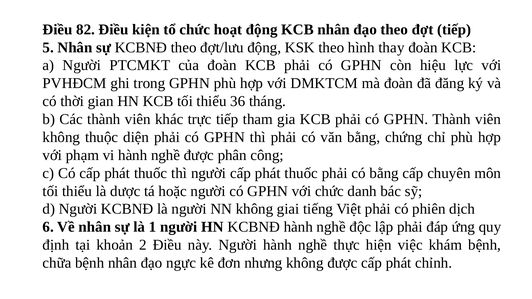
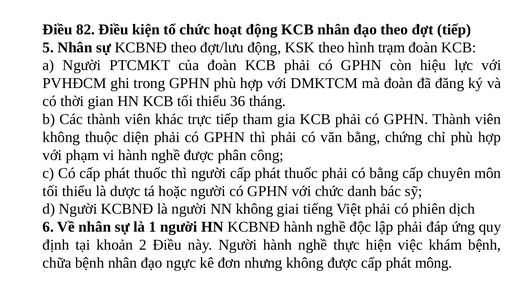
thay: thay -> trạm (392, 47)
chỉnh: chỉnh -> mông (434, 263)
